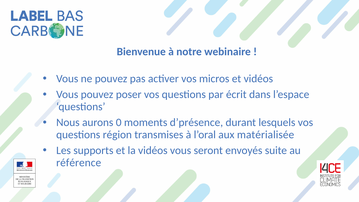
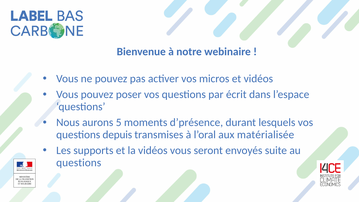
0: 0 -> 5 (119, 122)
région: région -> depuis (117, 135)
référence: référence -> questions (79, 163)
